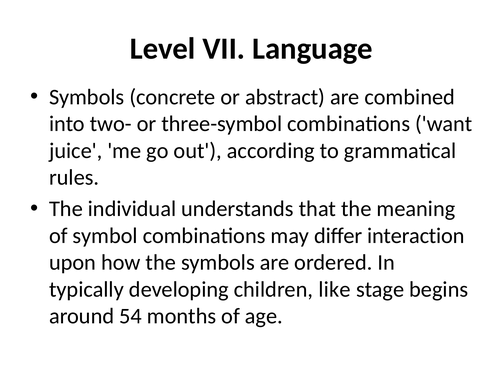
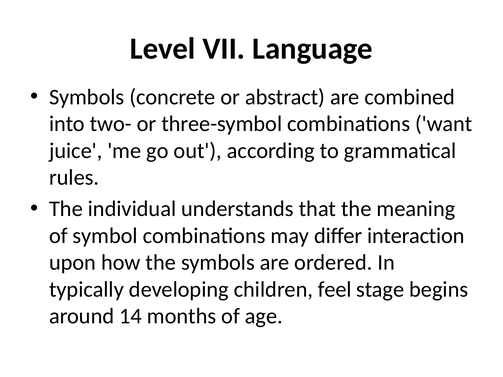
like: like -> feel (335, 290)
54: 54 -> 14 (131, 316)
